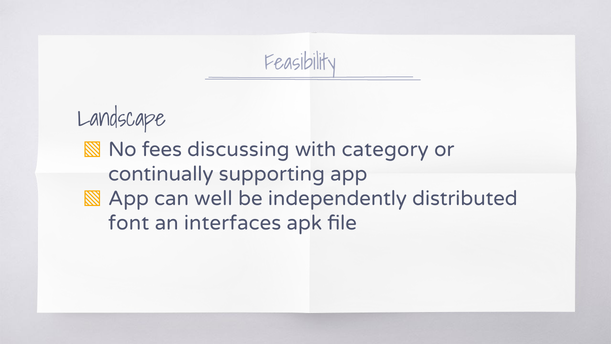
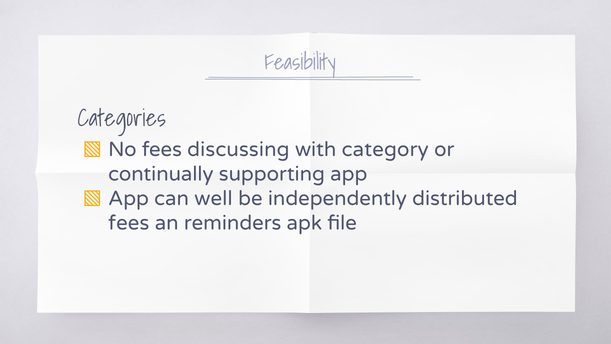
Landscape: Landscape -> Categories (122, 118)
font: font -> fees (129, 223)
interfaces: interfaces -> reminders (233, 223)
